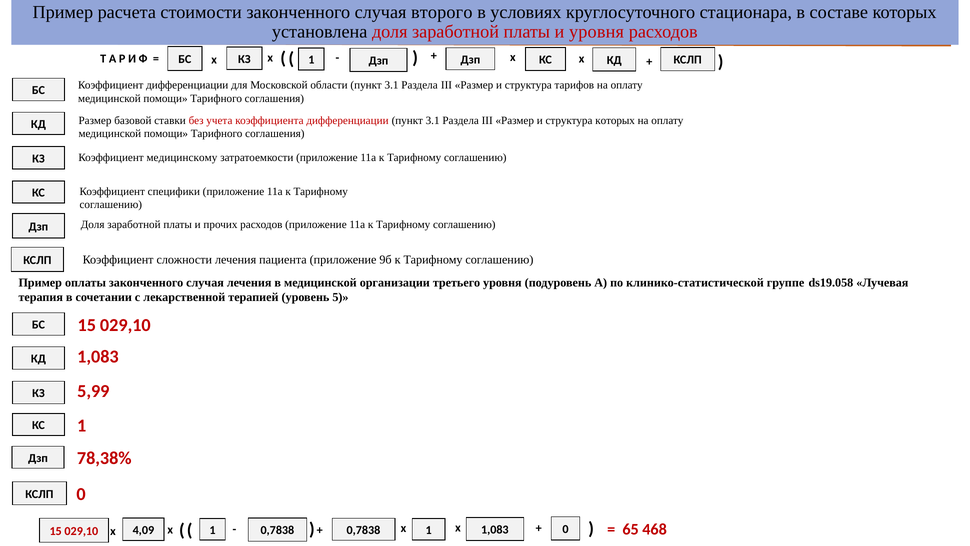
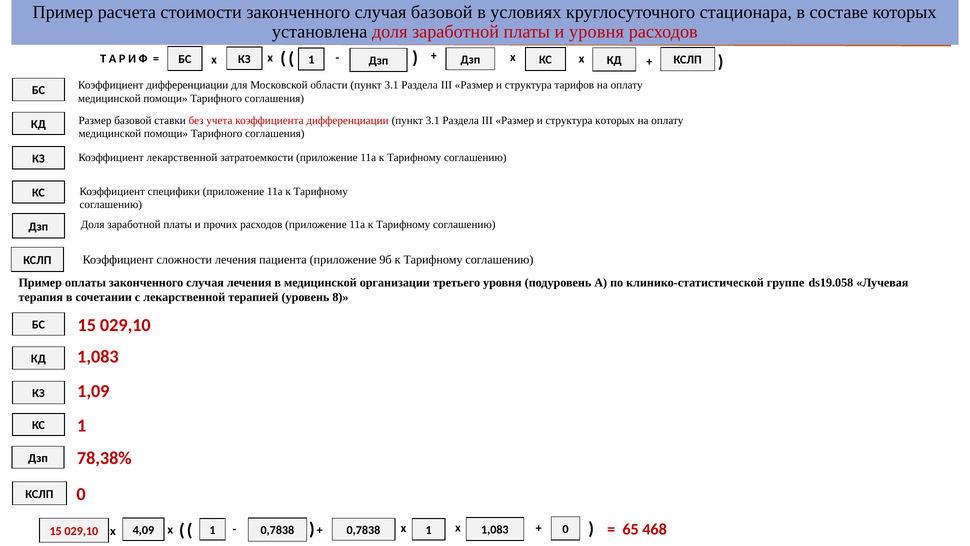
случая второго: второго -> базовой (442, 12)
Коэффициент медицинскому: медицинскому -> лекарственной (182, 157)
5: 5 -> 8 (340, 297)
5,99: 5,99 -> 1,09 (93, 391)
